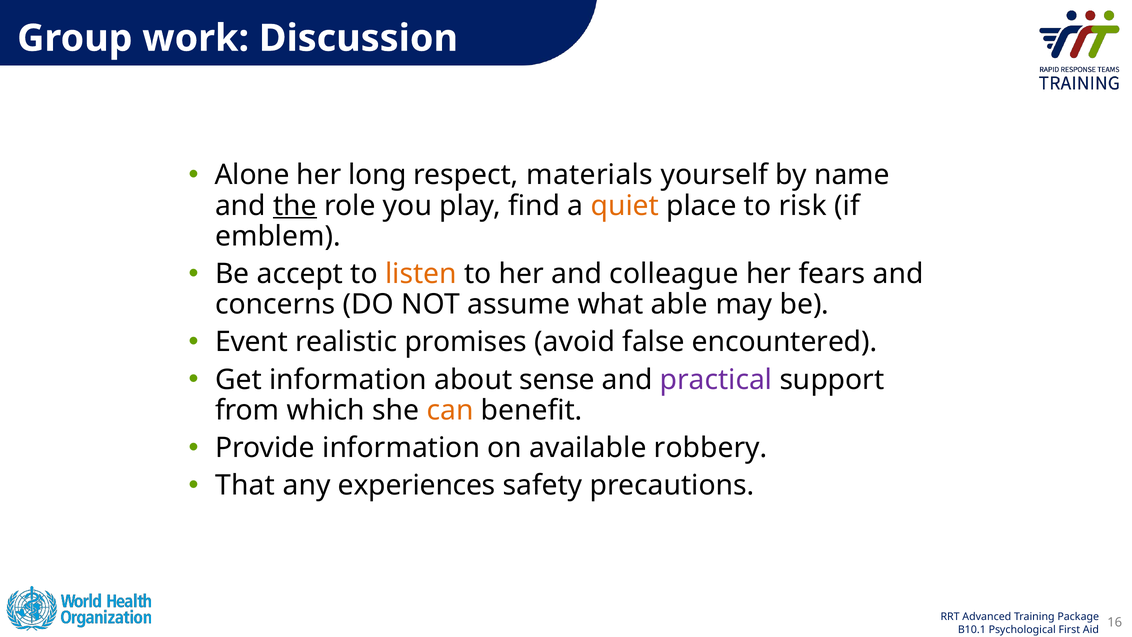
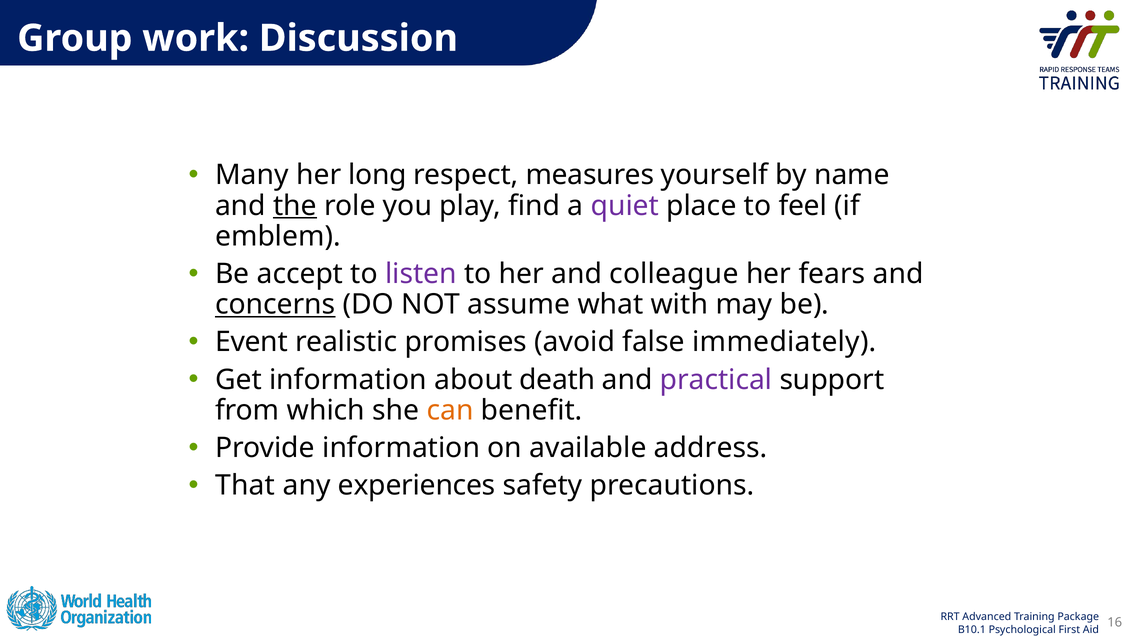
Alone: Alone -> Many (252, 175)
materials: materials -> measures (590, 175)
quiet colour: orange -> purple (625, 206)
risk: risk -> feel (803, 206)
listen colour: orange -> purple (421, 274)
concerns underline: none -> present (275, 304)
able: able -> with (679, 304)
encountered: encountered -> immediately (784, 342)
sense: sense -> death (557, 380)
robbery: robbery -> address (711, 448)
